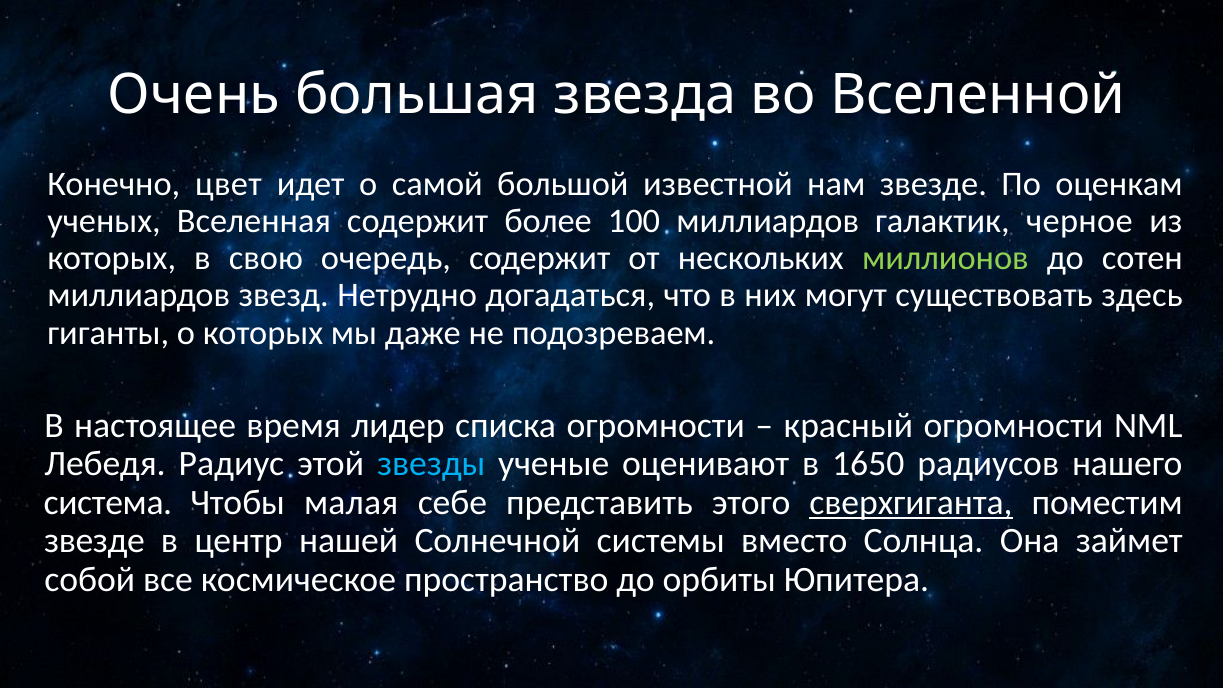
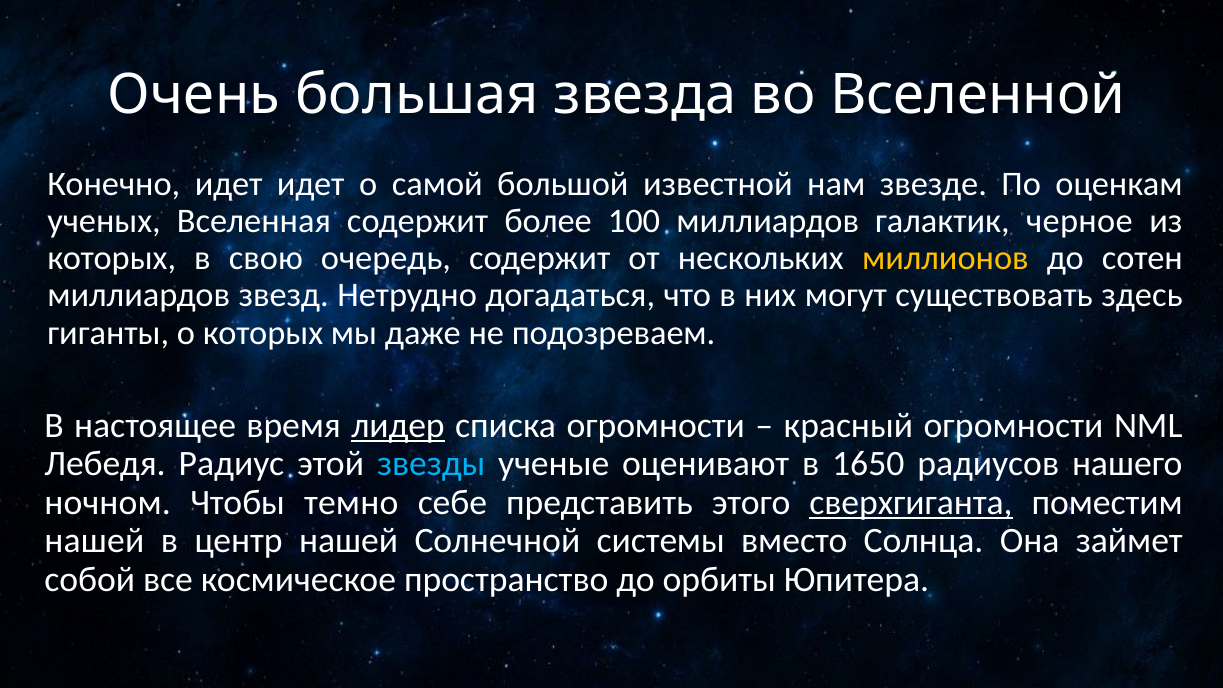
Конечно цвет: цвет -> идет (229, 184)
миллионов colour: light green -> yellow (945, 258)
лидер underline: none -> present (398, 426)
система: система -> ночном (108, 503)
малая: малая -> темно (351, 503)
звезде: звезде -> нашей (94, 541)
